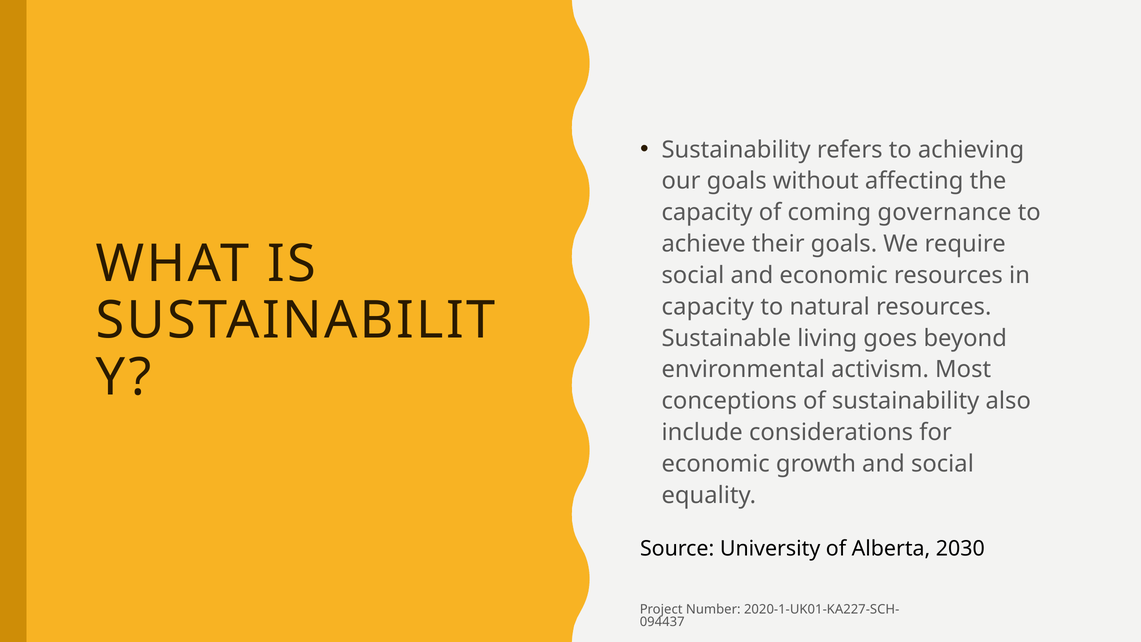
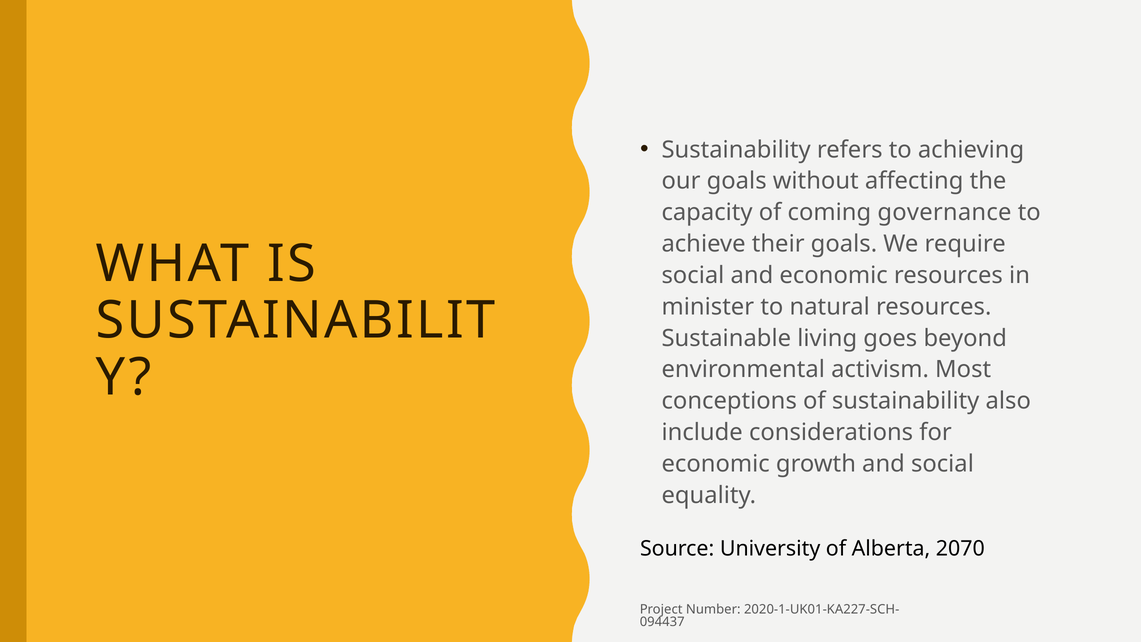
capacity: capacity -> minister (708, 307)
2030: 2030 -> 2070 (960, 549)
